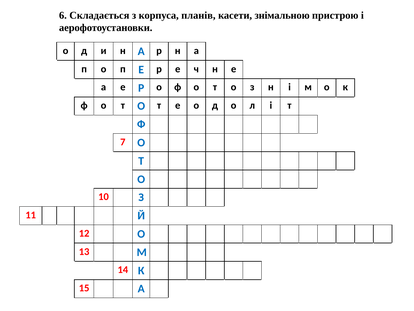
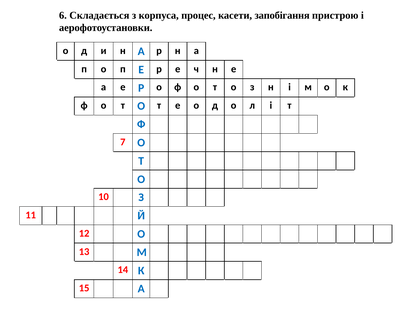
планів: планів -> процес (198, 15)
знімальною: знімальною -> запобігання (282, 15)
